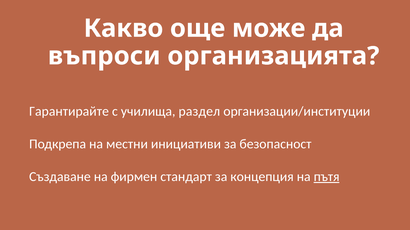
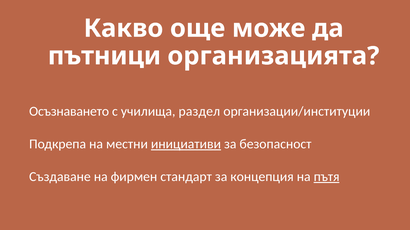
въпроси: въпроси -> пътници (104, 56)
Гарантирайте: Гарантирайте -> Осъзнаването (69, 112)
инициативи underline: none -> present (186, 144)
